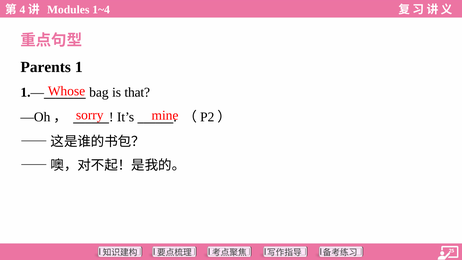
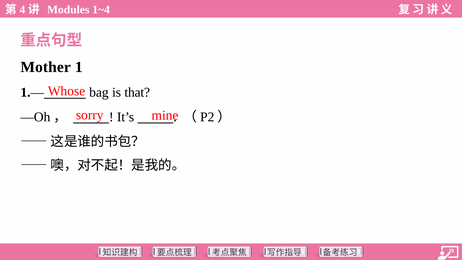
Parents: Parents -> Mother (46, 67)
